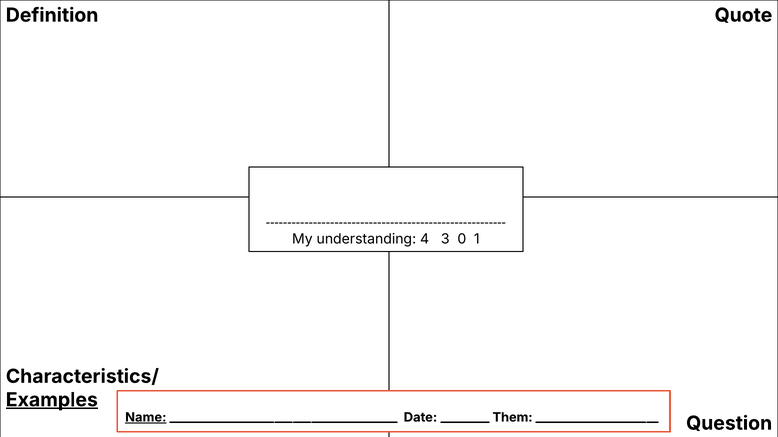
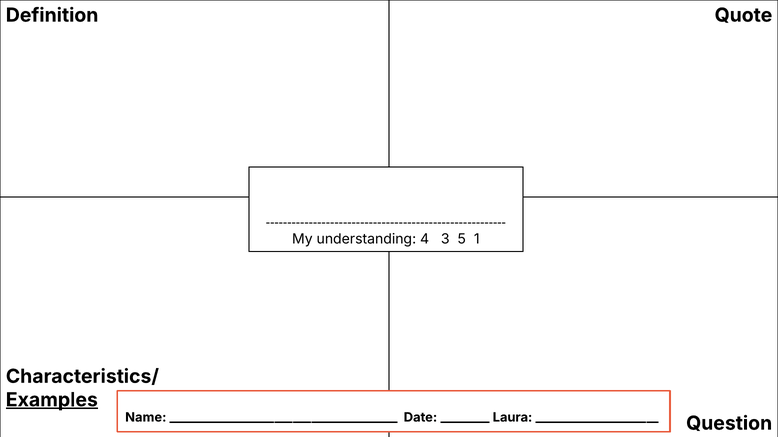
0: 0 -> 5 (462, 240)
Name underline: present -> none (146, 418)
Them: Them -> Laura (513, 418)
